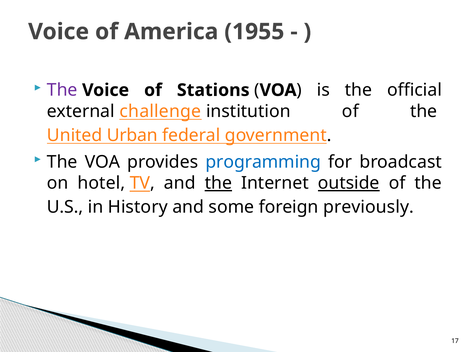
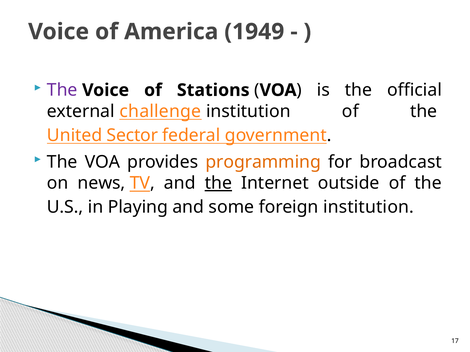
1955: 1955 -> 1949 (254, 32)
Urban: Urban -> Sector (132, 135)
programming colour: blue -> orange (263, 162)
hotel: hotel -> news (101, 183)
outside underline: present -> none (349, 183)
History: History -> Playing (138, 207)
foreign previously: previously -> institution (369, 207)
